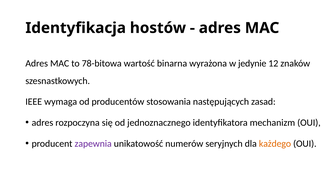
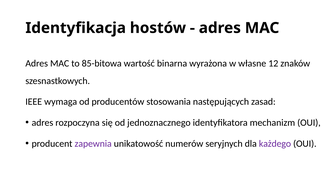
78-bitowa: 78-bitowa -> 85-bitowa (102, 63)
jedynie: jedynie -> własne (252, 63)
każdego colour: orange -> purple (275, 144)
